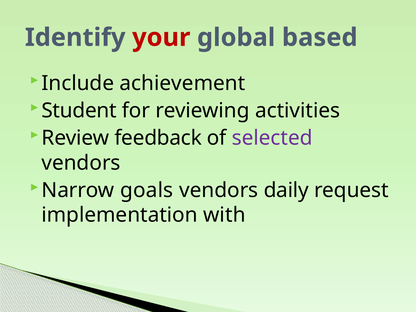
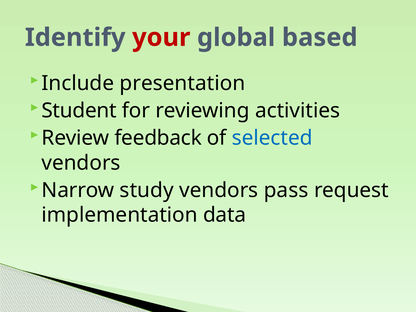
achievement: achievement -> presentation (182, 83)
selected colour: purple -> blue (272, 138)
goals: goals -> study (147, 190)
daily: daily -> pass (286, 190)
with: with -> data (225, 215)
